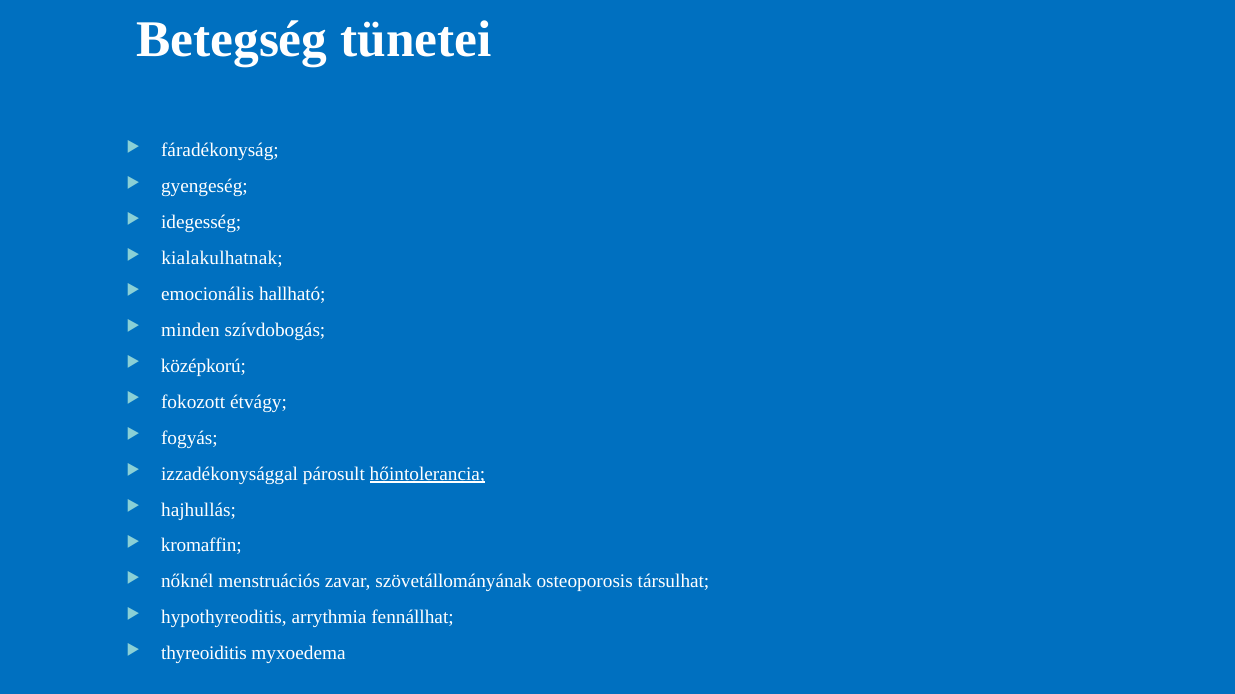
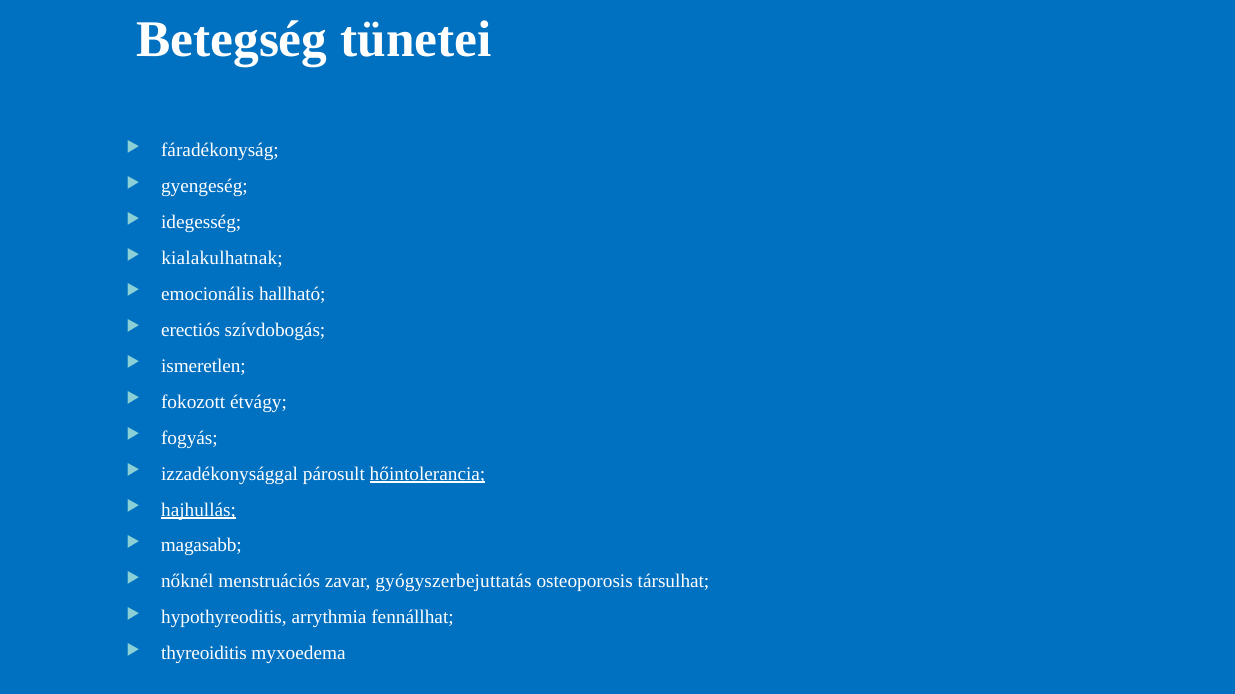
minden: minden -> erectiós (191, 330)
középkorú: középkorú -> ismeretlen (203, 366)
hajhullás underline: none -> present (199, 510)
kromaffin: kromaffin -> magasabb (201, 546)
szövetállományának: szövetállományának -> gyógyszerbejuttatás (453, 582)
